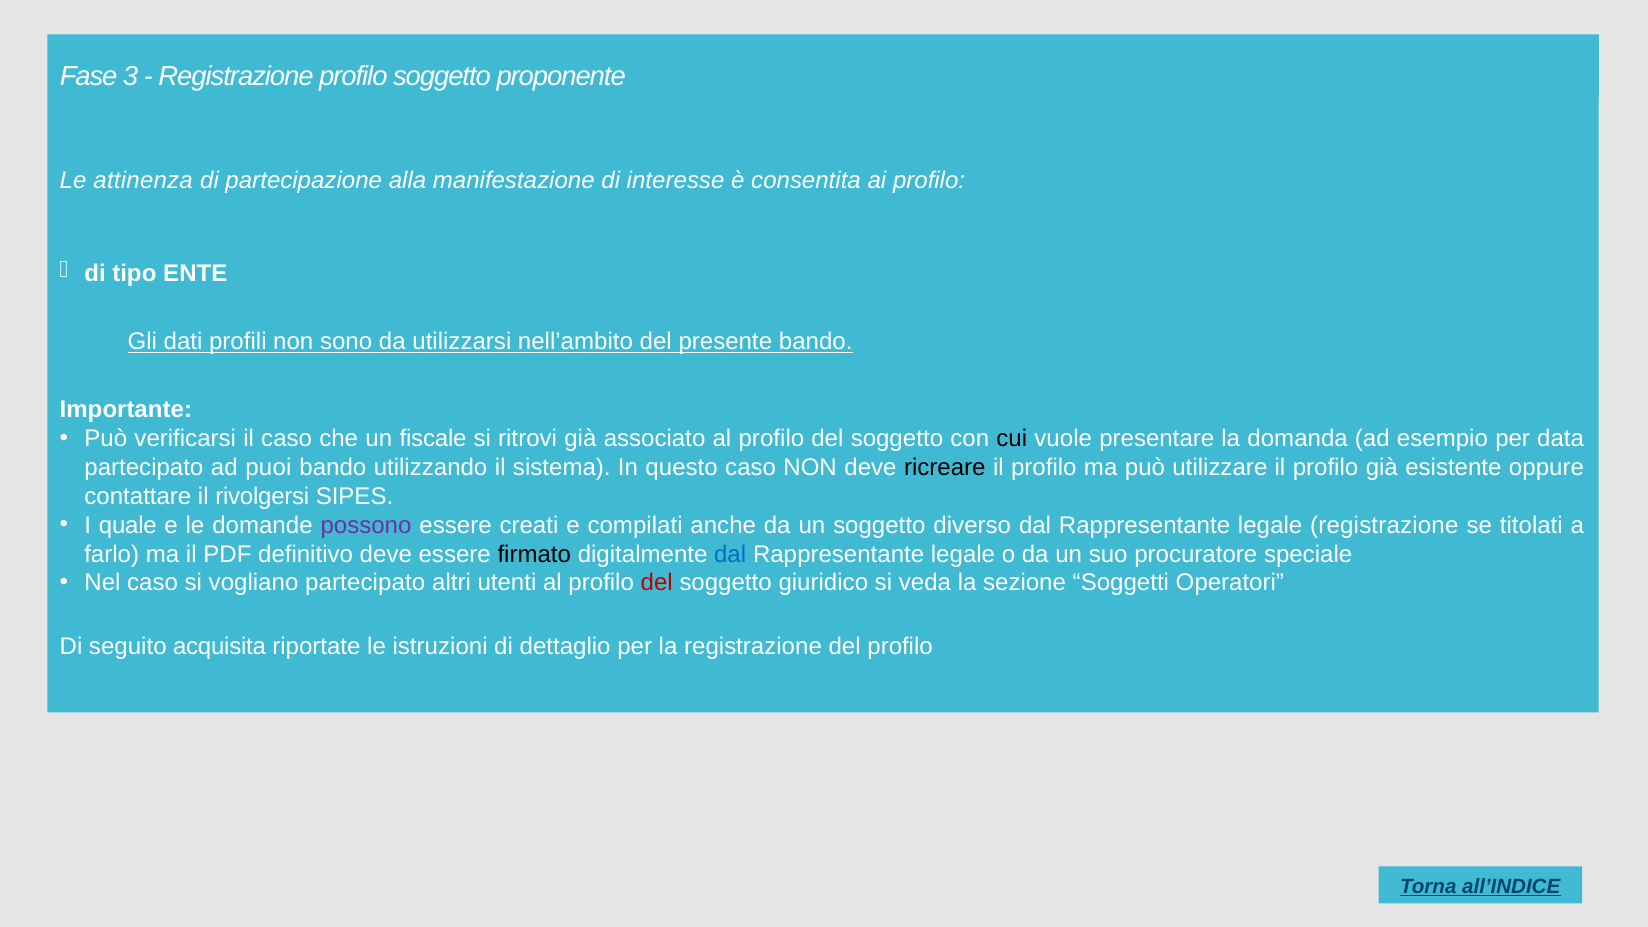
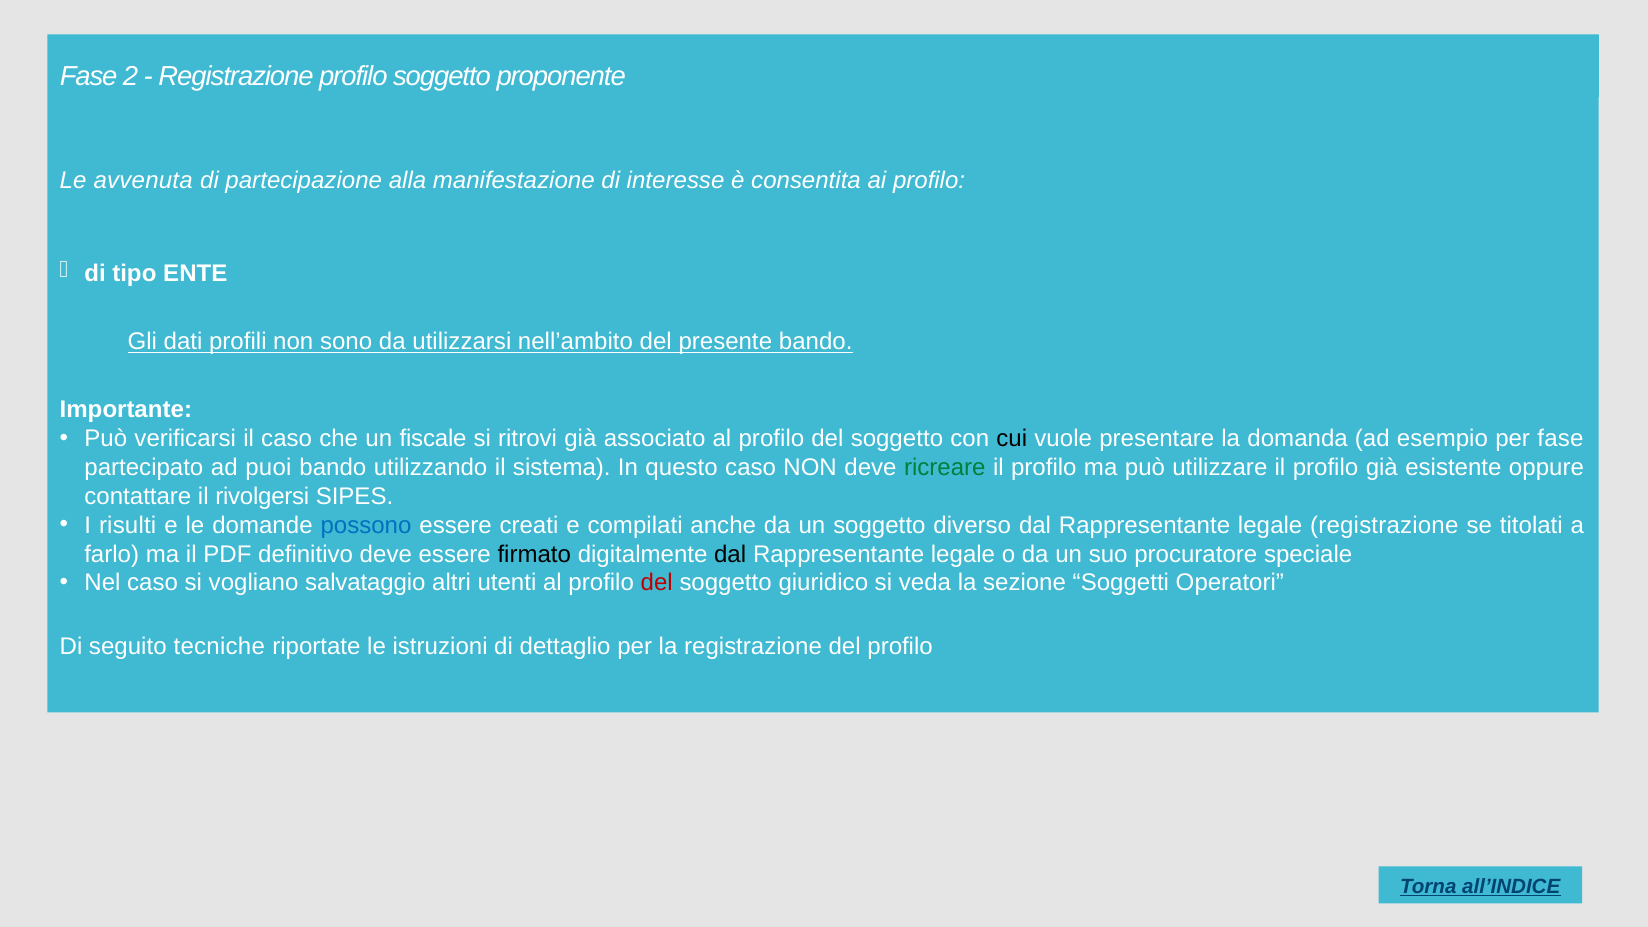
3: 3 -> 2 (131, 76)
attinenza: attinenza -> avvenuta (143, 180)
per data: data -> fase (1560, 439)
ricreare colour: black -> green (945, 468)
quale: quale -> risulti (128, 525)
possono colour: purple -> blue (366, 525)
dal colour: blue -> black (730, 554)
vogliano partecipato: partecipato -> salvataggio (365, 583)
acquisita: acquisita -> tecniche (219, 647)
